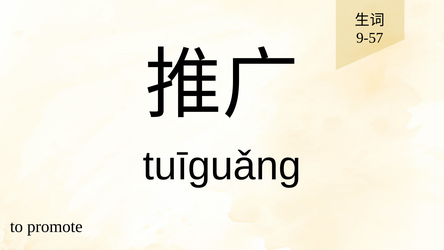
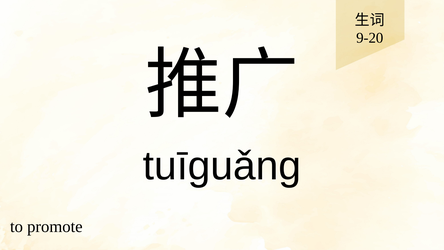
9-57: 9-57 -> 9-20 (370, 38)
